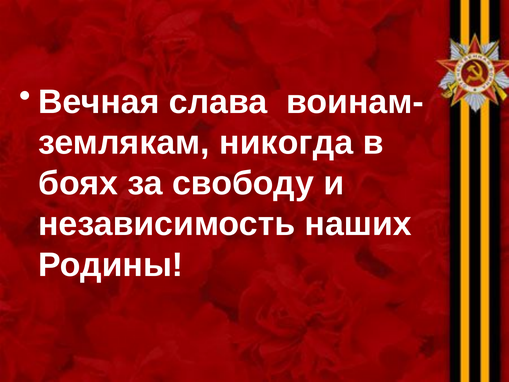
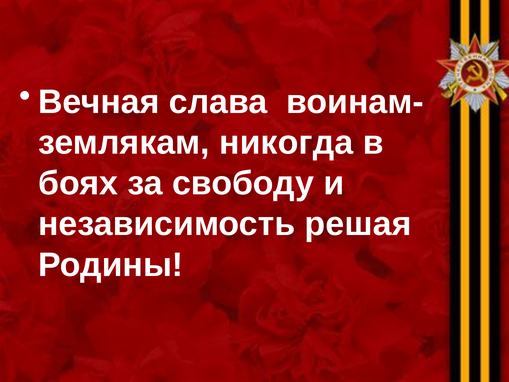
наших: наших -> решая (358, 224)
